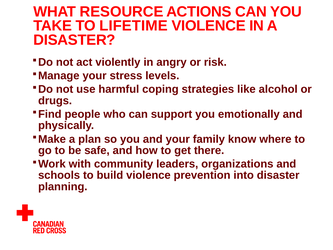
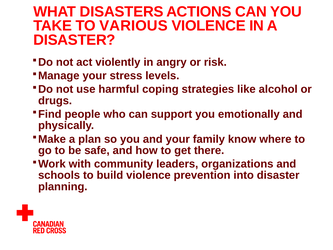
RESOURCE: RESOURCE -> DISASTERS (122, 12)
LIFETIME: LIFETIME -> VARIOUS (134, 26)
